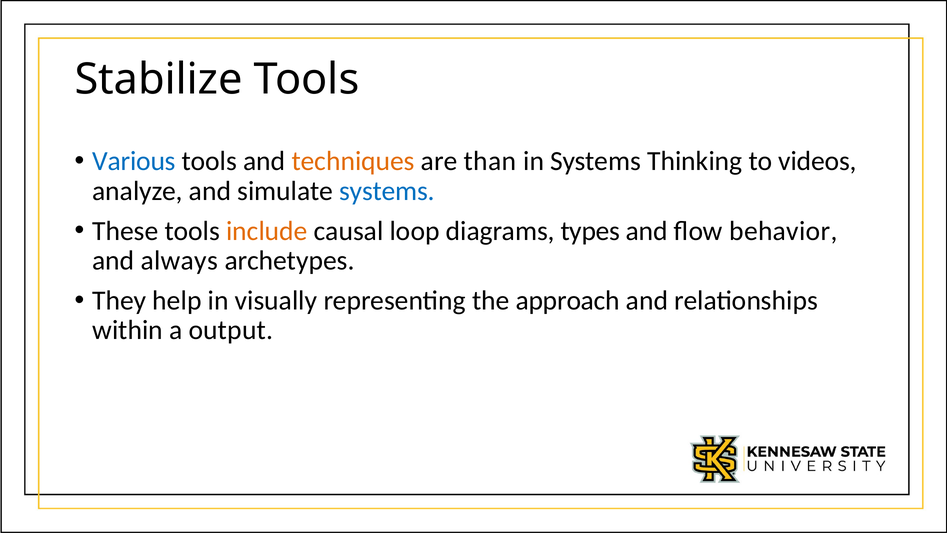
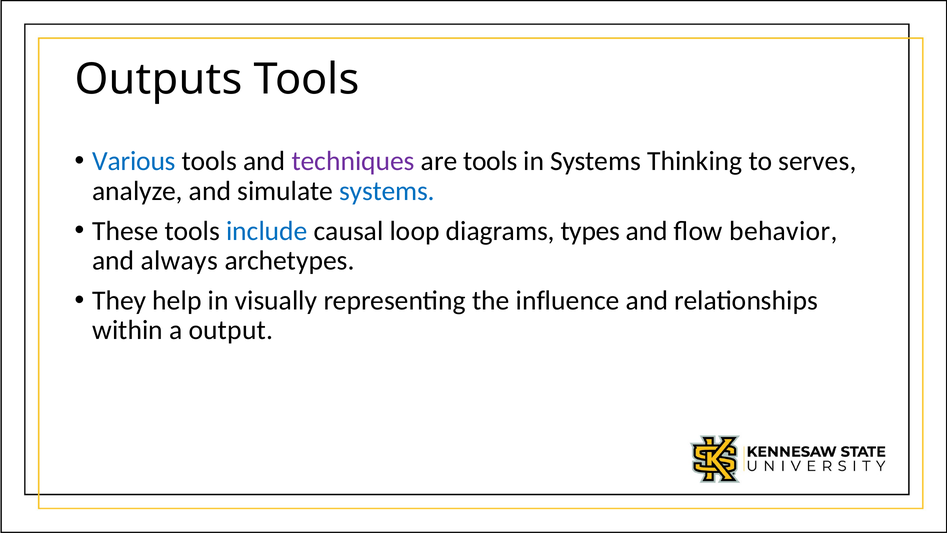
Stabilize: Stabilize -> Outputs (158, 80)
techniques colour: orange -> purple (353, 161)
are than: than -> tools (490, 161)
videos: videos -> serves (817, 161)
include colour: orange -> blue (267, 231)
approach: approach -> influence (568, 300)
